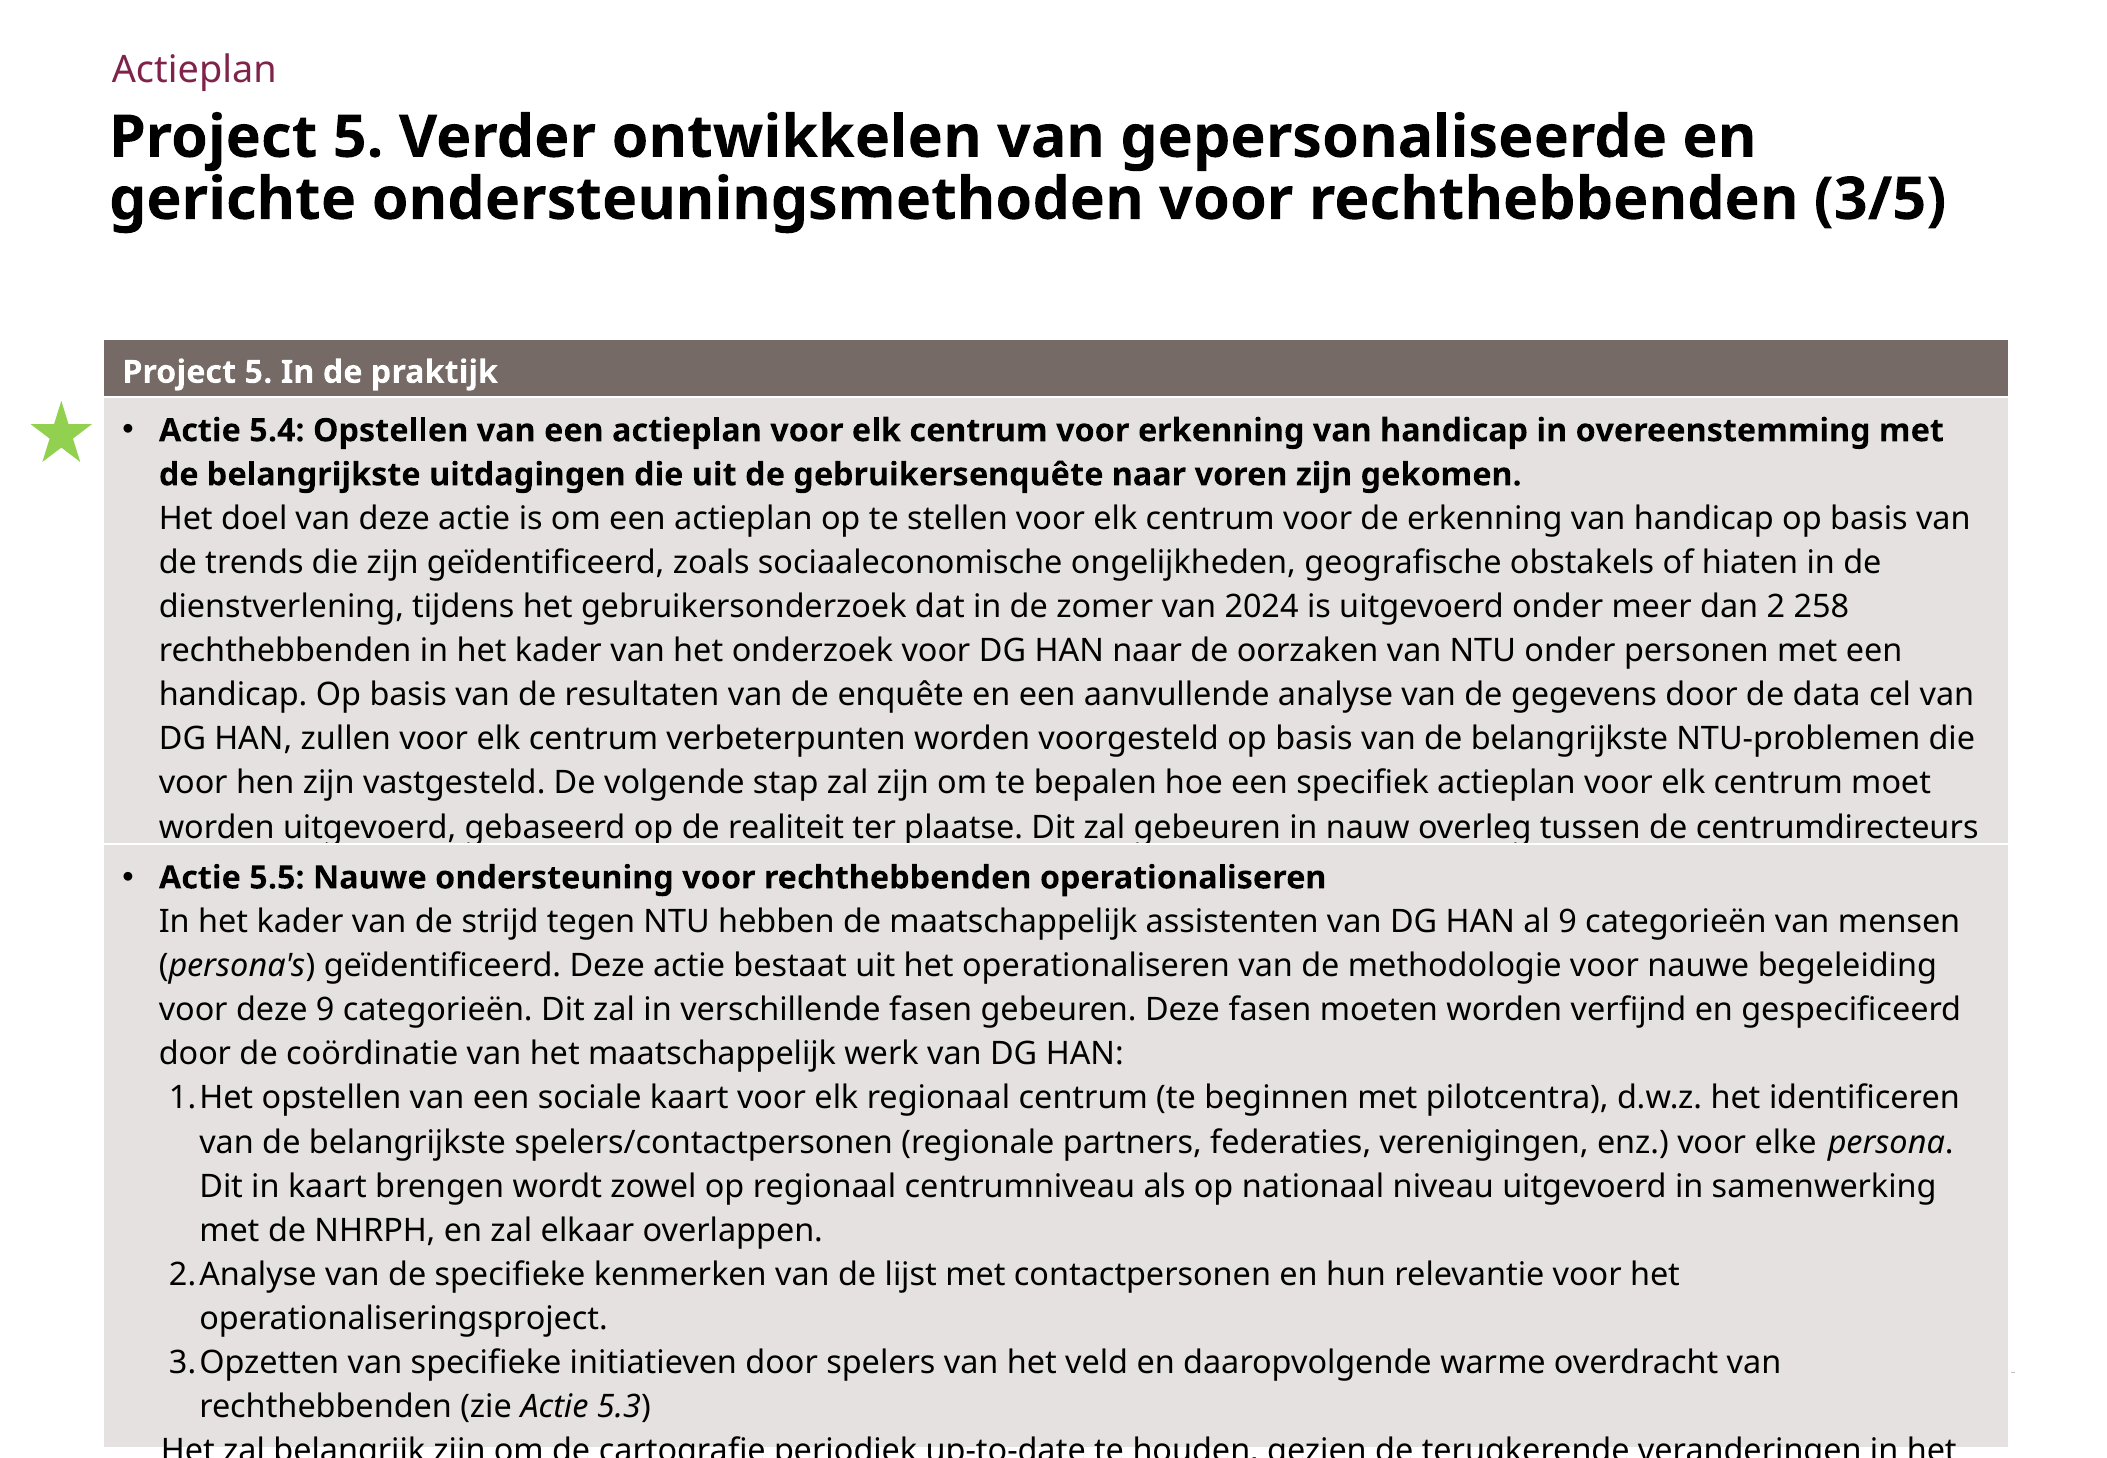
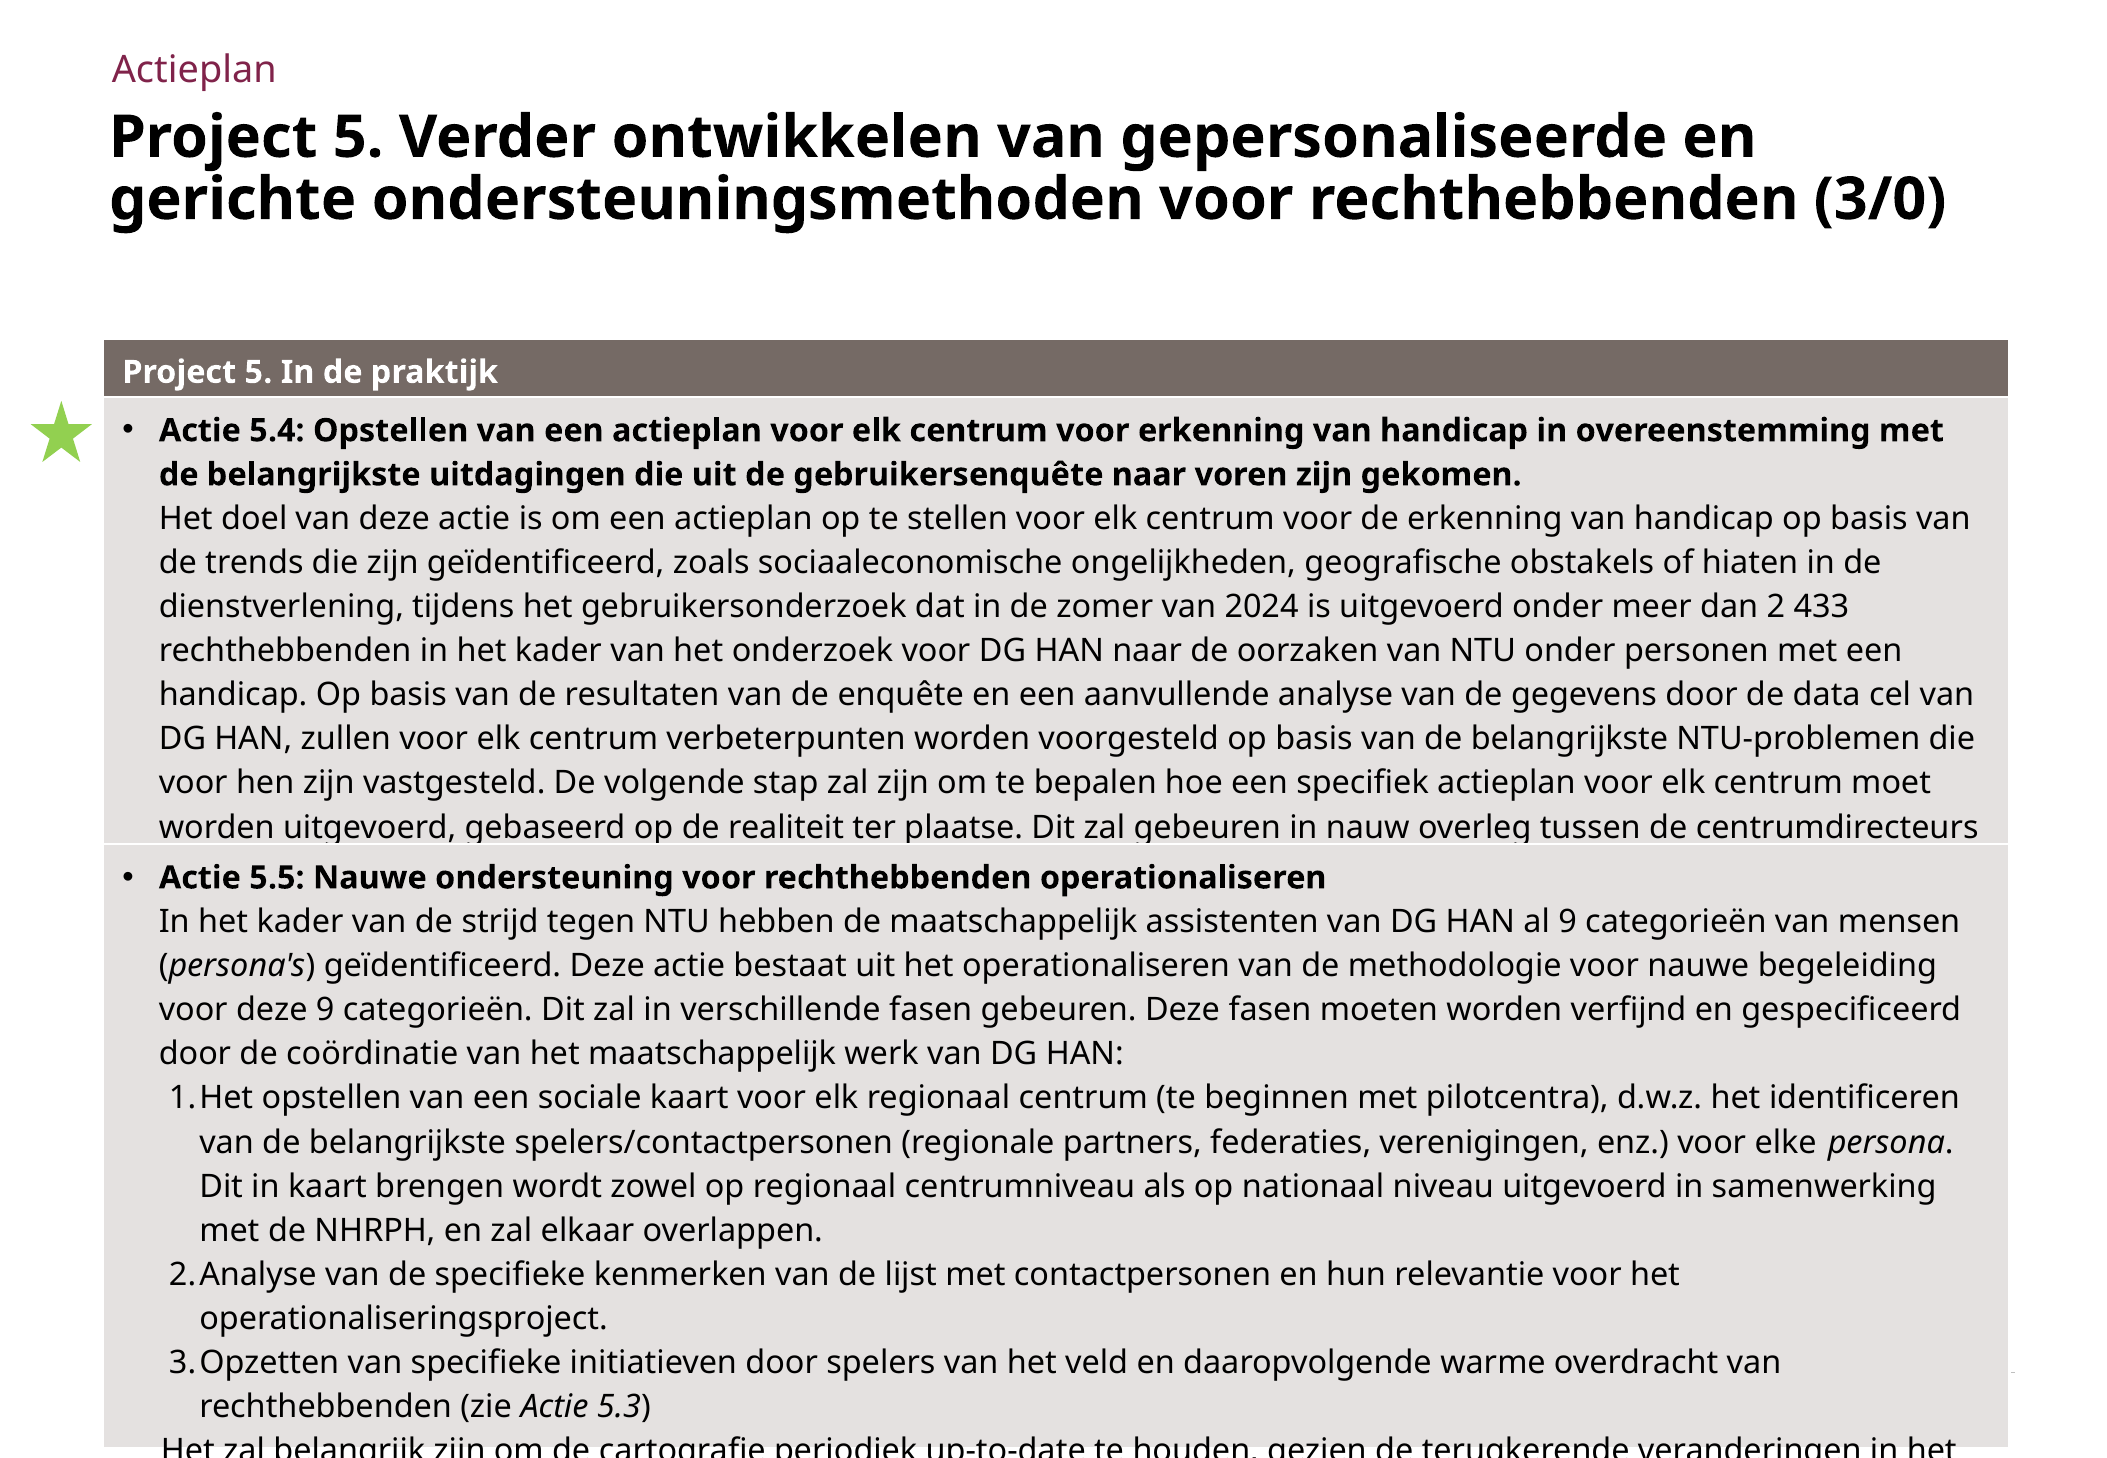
3/5: 3/5 -> 3/0 (1880, 200)
258: 258 -> 433 (1821, 607)
